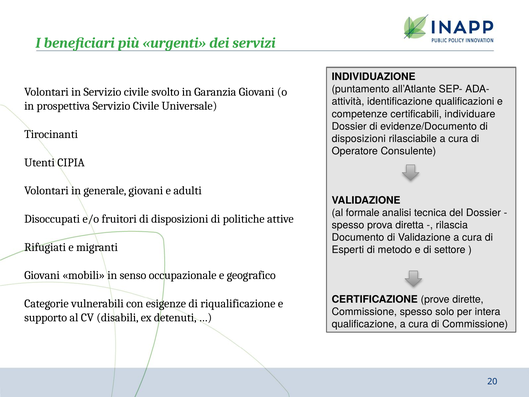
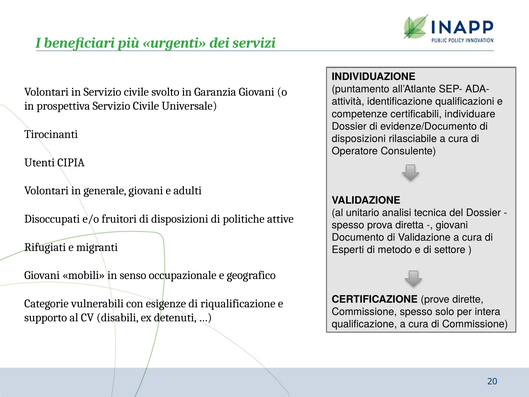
formale: formale -> unitario (363, 213)
rilascia: rilascia -> giovani (452, 225)
